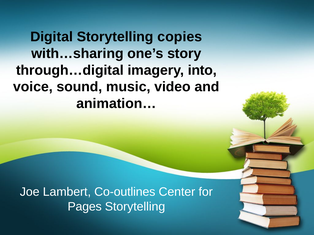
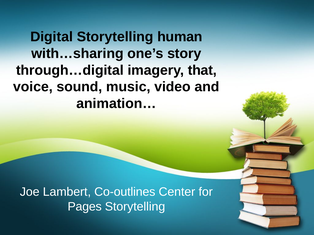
copies: copies -> human (180, 37)
into: into -> that (202, 70)
